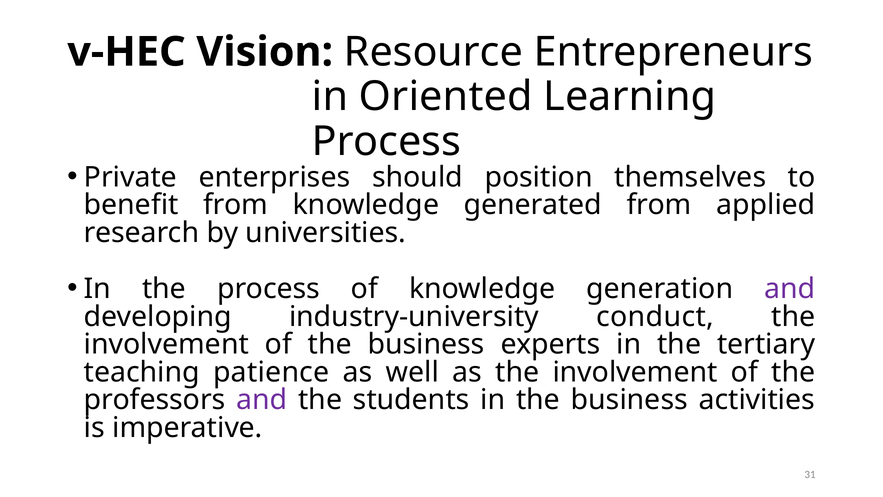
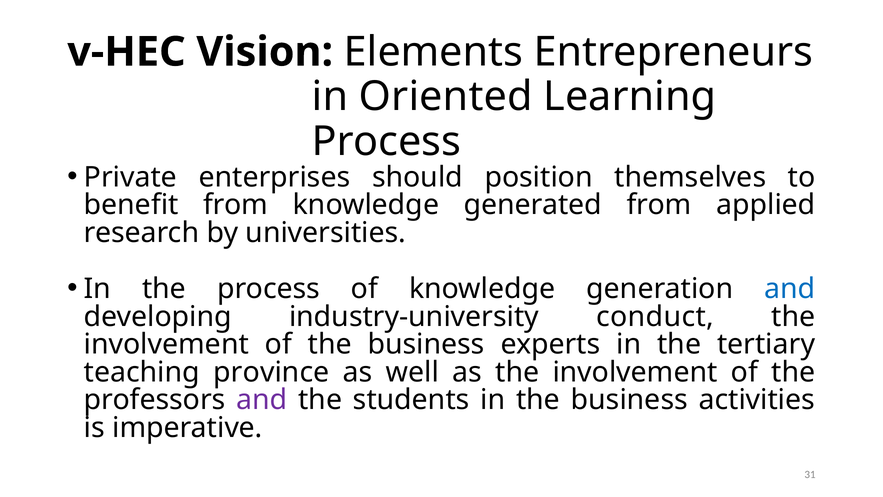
Resource: Resource -> Elements (433, 52)
and colour: purple -> blue (790, 289)
patience: patience -> province (271, 372)
